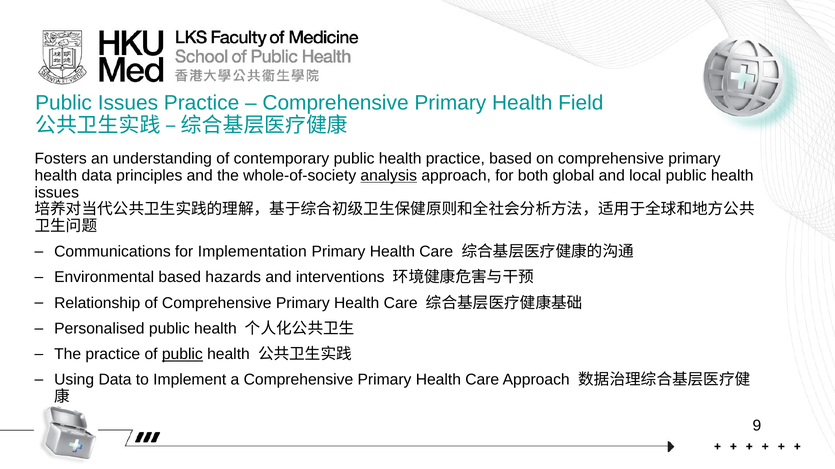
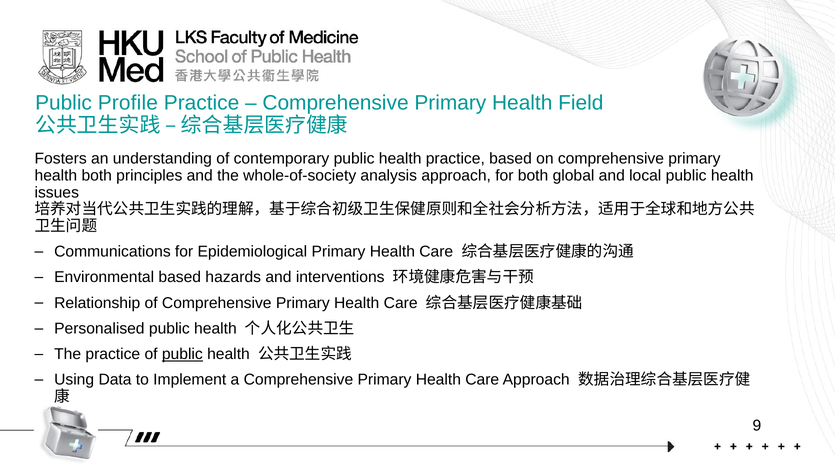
Public Issues: Issues -> Profile (128, 103)
health data: data -> both (97, 176)
analysis underline: present -> none (389, 176)
Implementation: Implementation -> Epidemiological (252, 252)
